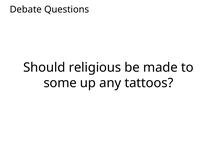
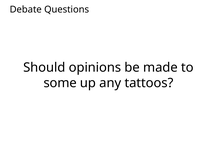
religious: religious -> opinions (95, 68)
